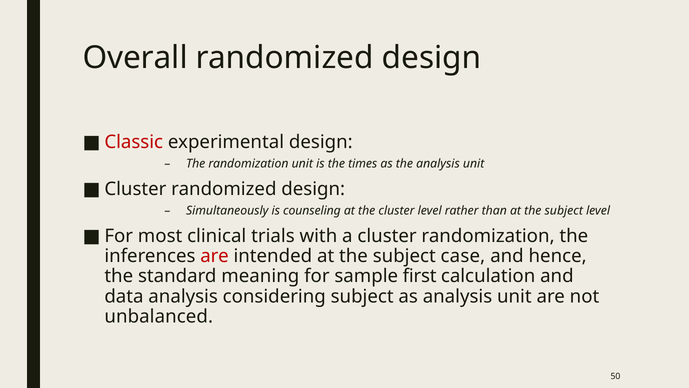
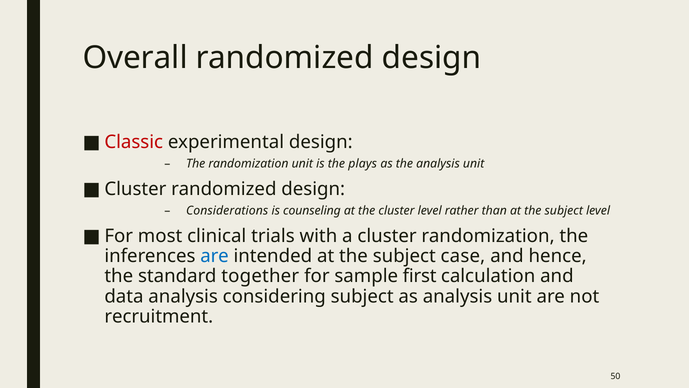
times: times -> plays (363, 163)
Simultaneously: Simultaneously -> Considerations (227, 210)
are colour: red -> blue (215, 256)
meaning: meaning -> together (260, 276)
unbalanced: unbalanced -> recruitment (159, 316)
